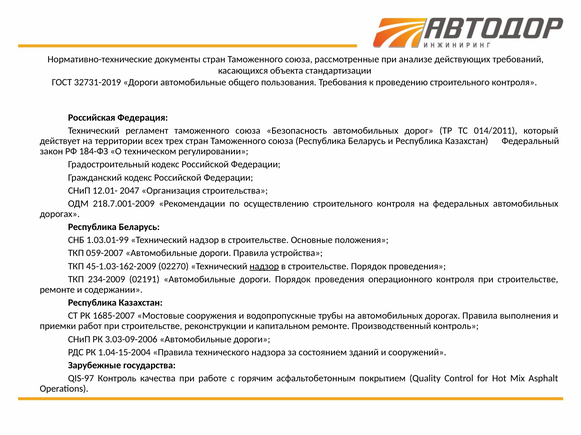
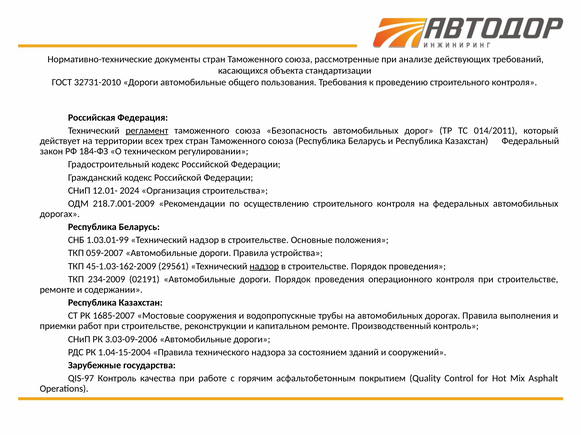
32731-2019: 32731-2019 -> 32731-2010 (98, 82)
регламент underline: none -> present (147, 131)
2047: 2047 -> 2024 (130, 191)
02270: 02270 -> 29561 (174, 267)
